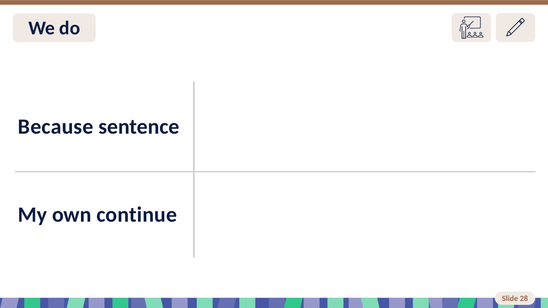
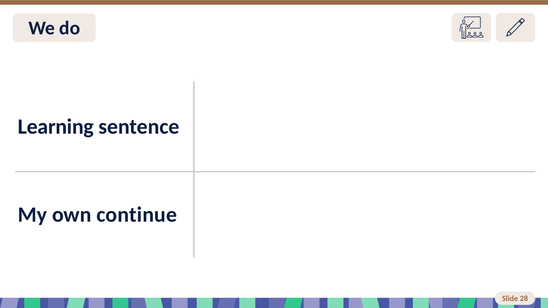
Because: Because -> Learning (56, 127)
